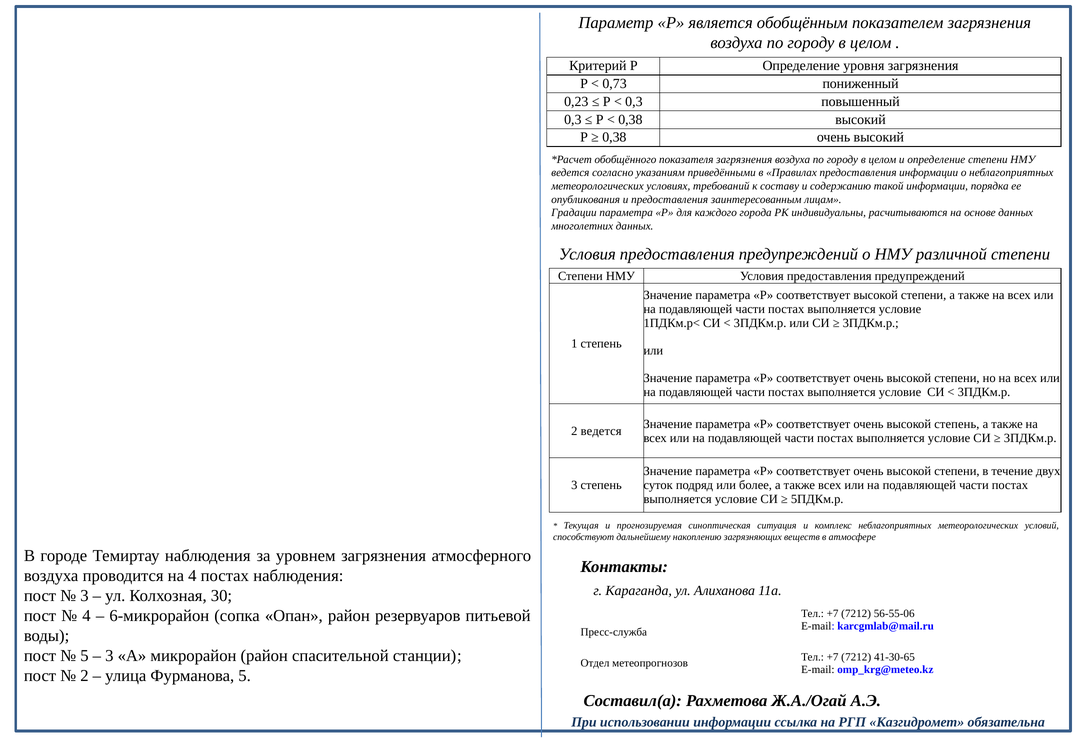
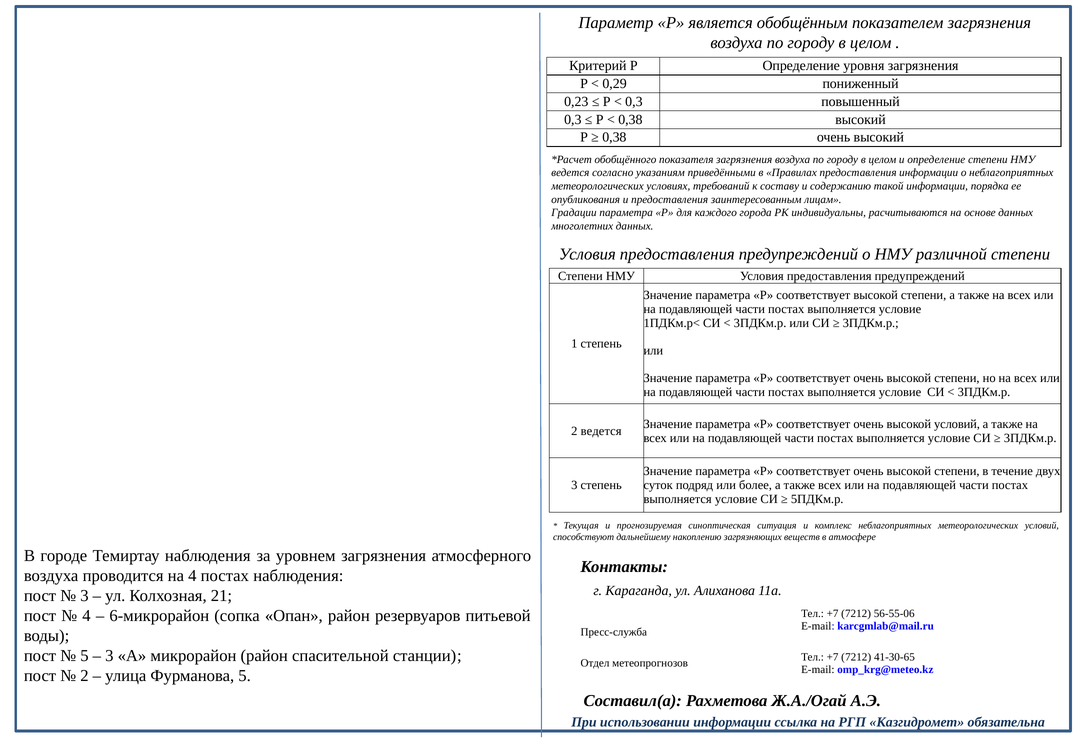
0,73: 0,73 -> 0,29 (615, 84)
высокой степень: степень -> условий (957, 424)
30: 30 -> 21 (221, 595)
